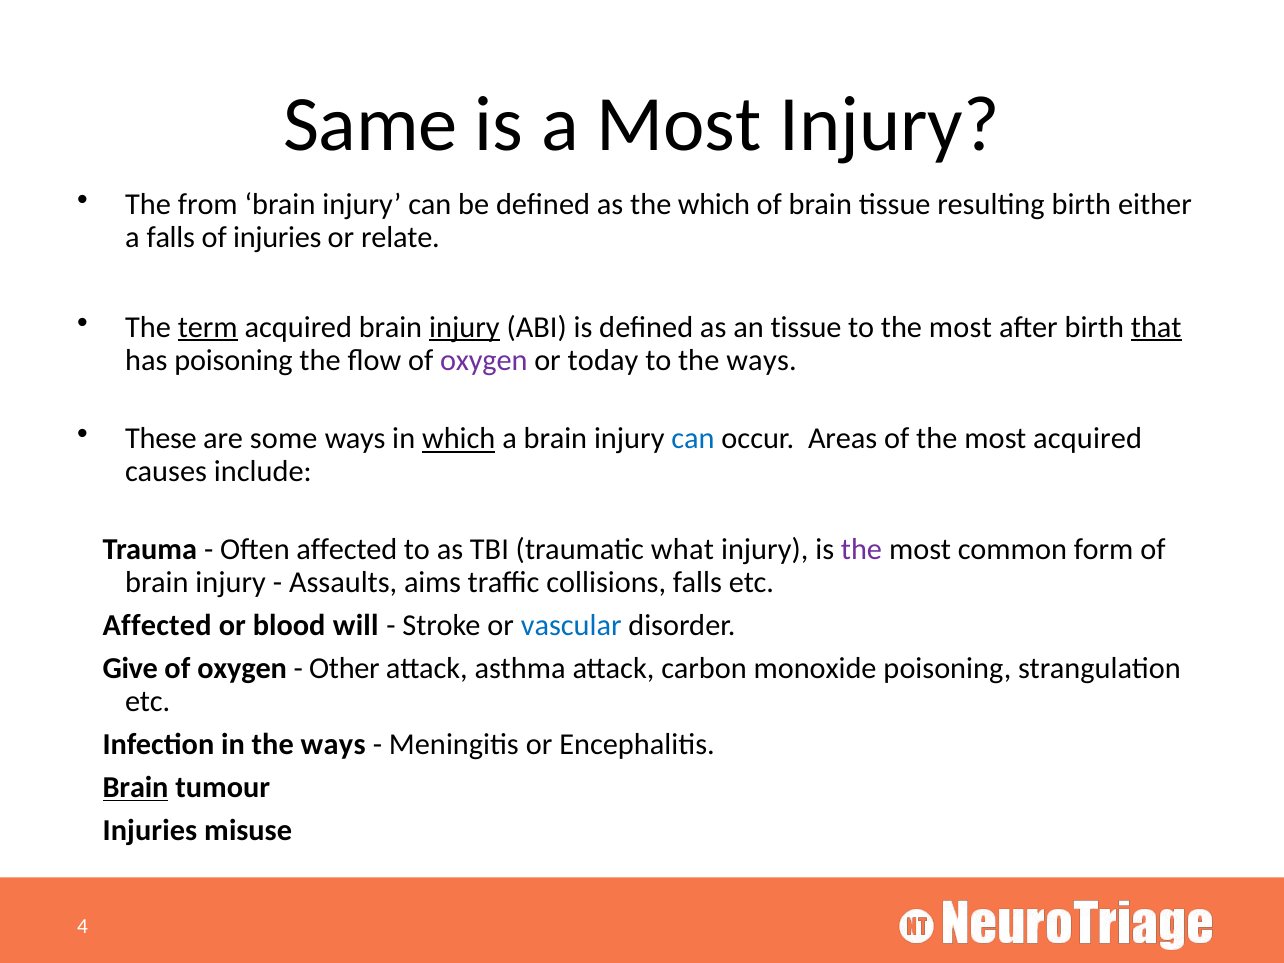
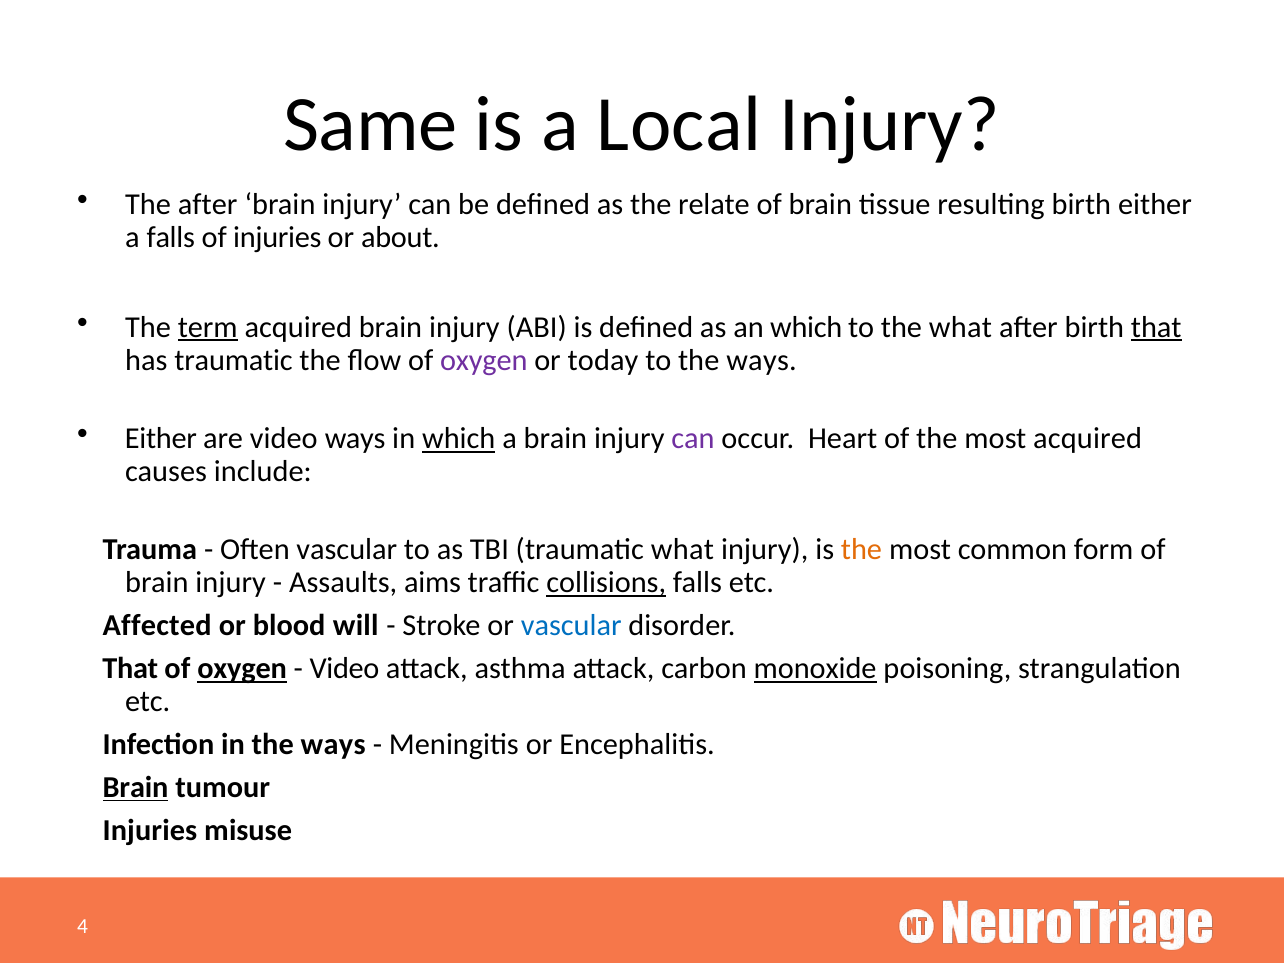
a Most: Most -> Local (679, 124)
The from: from -> after (208, 205)
the which: which -> relate (714, 205)
relate: relate -> about (400, 238)
injury underline: present -> none (464, 327)
an tissue: tissue -> which (806, 327)
to the most: most -> what (960, 327)
has poisoning: poisoning -> traumatic (234, 360)
These: These -> Either (161, 439)
are some: some -> video (284, 439)
can colour: blue -> purple (693, 439)
Areas: Areas -> Heart (843, 439)
Often affected: affected -> vascular (347, 550)
the colour: purple -> orange (861, 550)
collisions underline: none -> present (606, 583)
Give: Give -> That (130, 669)
oxygen underline: none -> present (242, 669)
Other: Other -> Video (344, 669)
monoxide underline: none -> present (815, 669)
